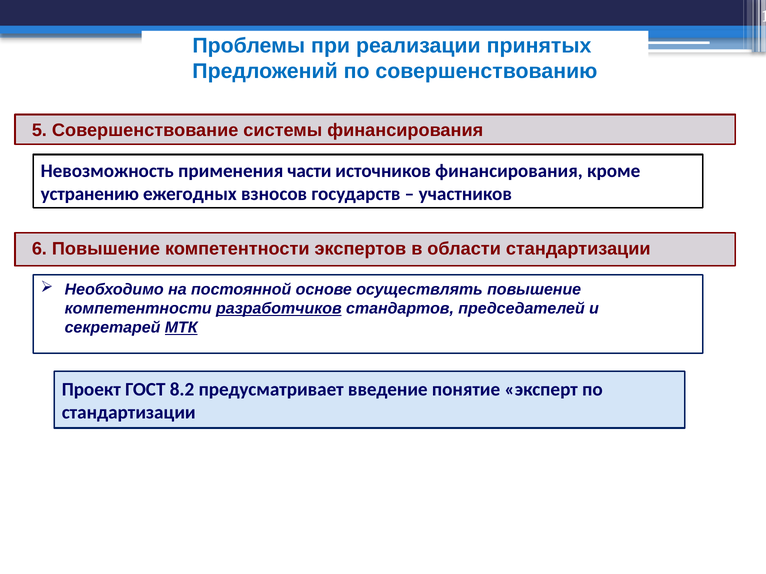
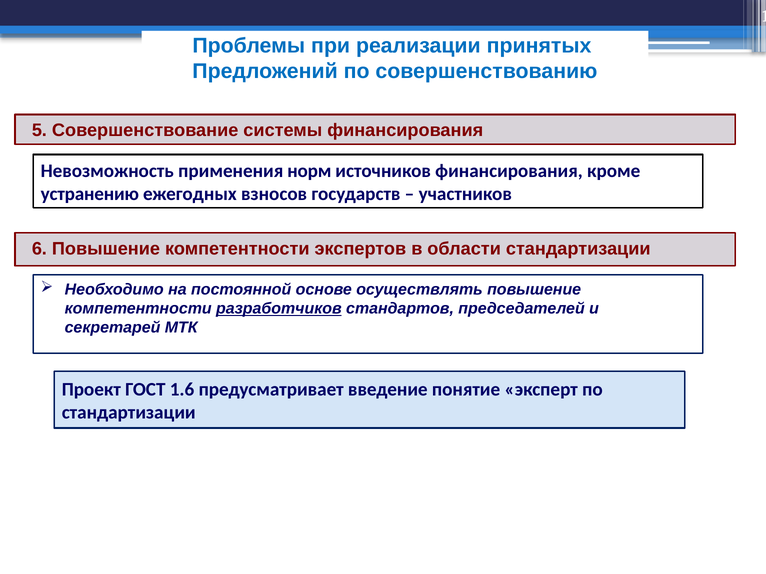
части: части -> норм (309, 171)
МТК underline: present -> none (181, 328)
8.2: 8.2 -> 1.6 (182, 390)
